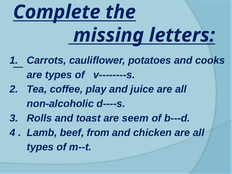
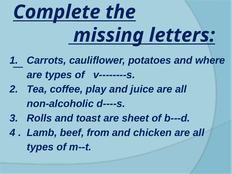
cooks: cooks -> where (210, 60)
seem: seem -> sheet (135, 118)
